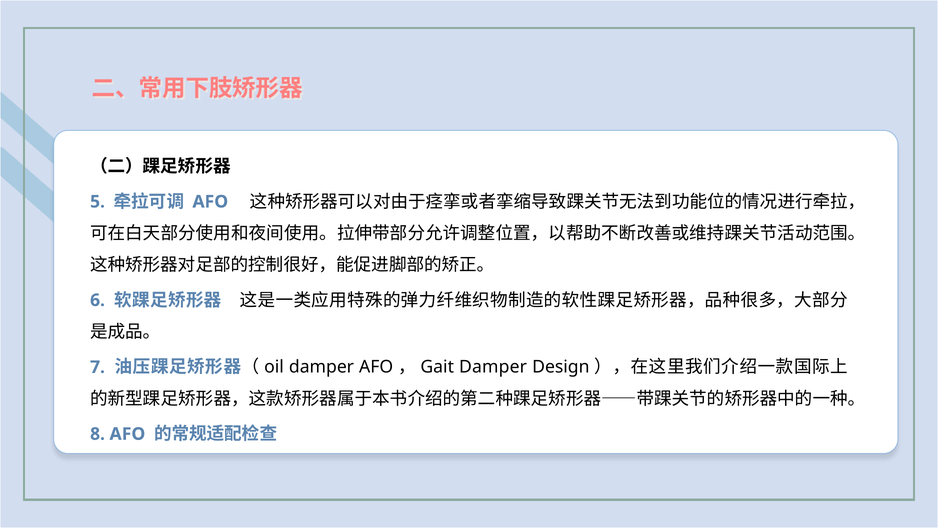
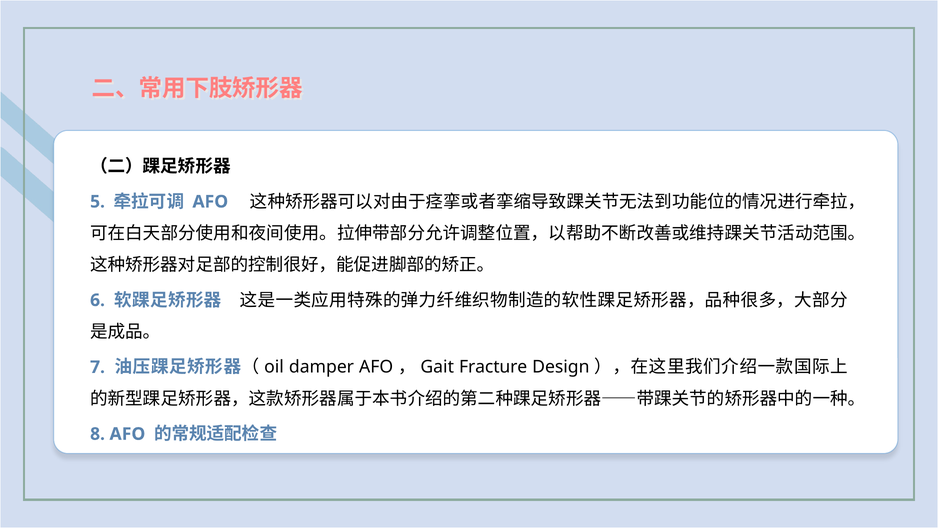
Damper: Damper -> Fracture (493, 367)
